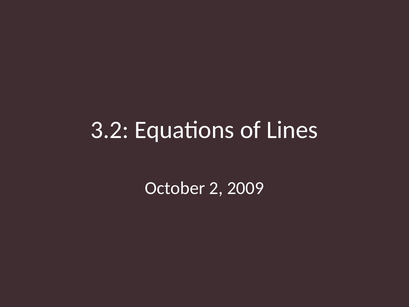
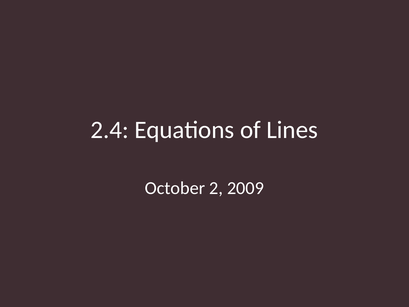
3.2: 3.2 -> 2.4 (110, 130)
